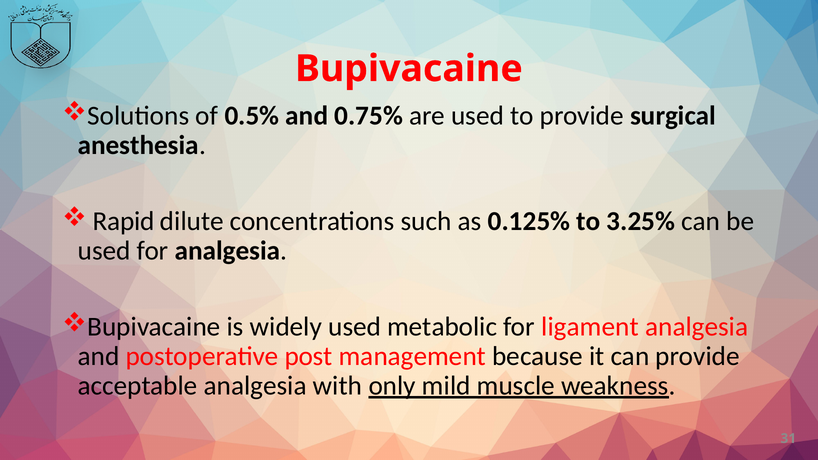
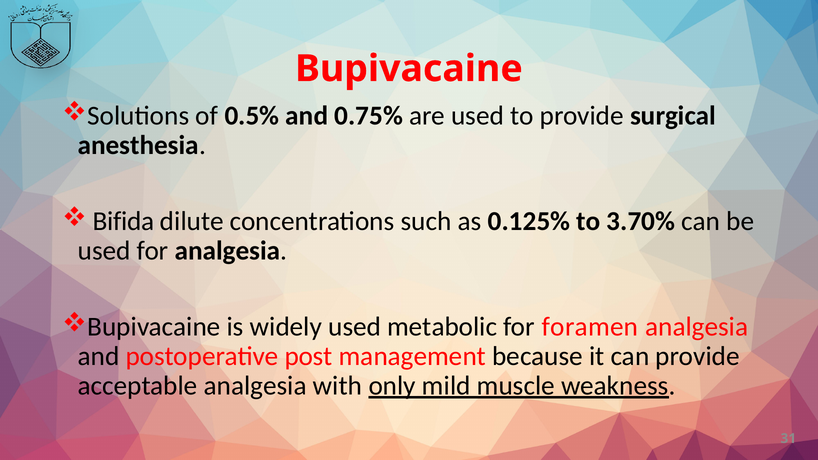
Rapid: Rapid -> Bifida (124, 221)
3.25%: 3.25% -> 3.70% (641, 221)
ligament: ligament -> foramen (590, 327)
